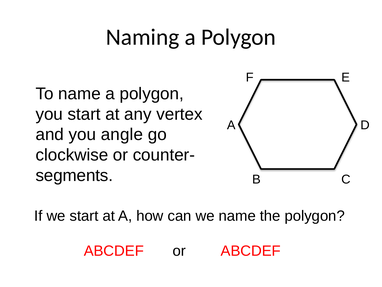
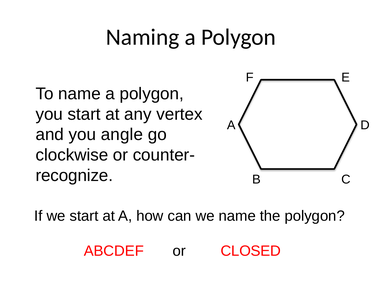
segments: segments -> recognize (74, 175)
or ABCDEF: ABCDEF -> CLOSED (251, 251)
